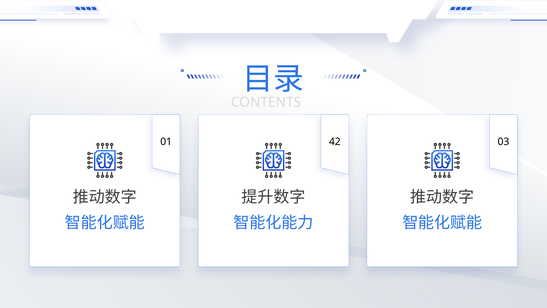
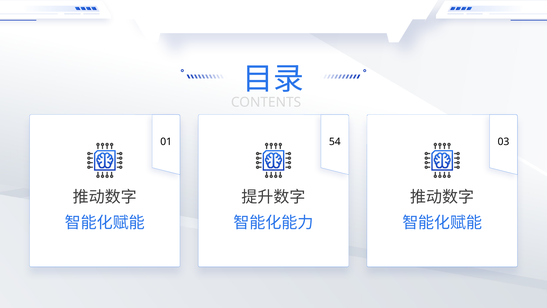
42: 42 -> 54 (335, 142)
